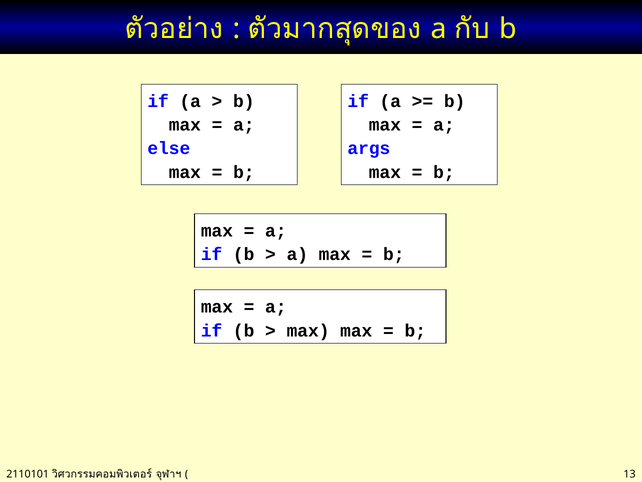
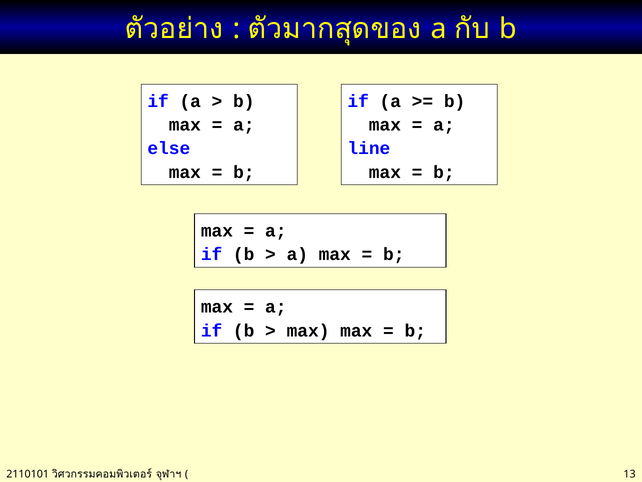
args: args -> line (369, 148)
